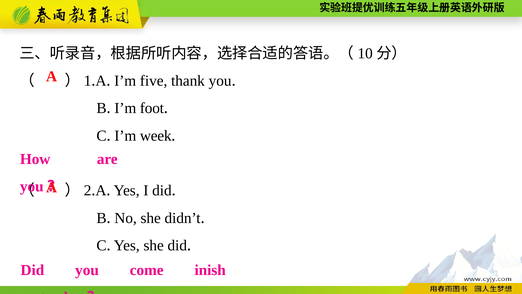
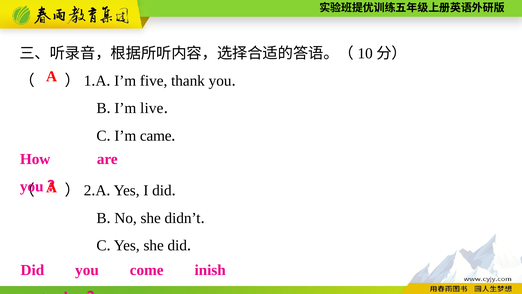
foot: foot -> live (152, 108)
week: week -> came (156, 136)
